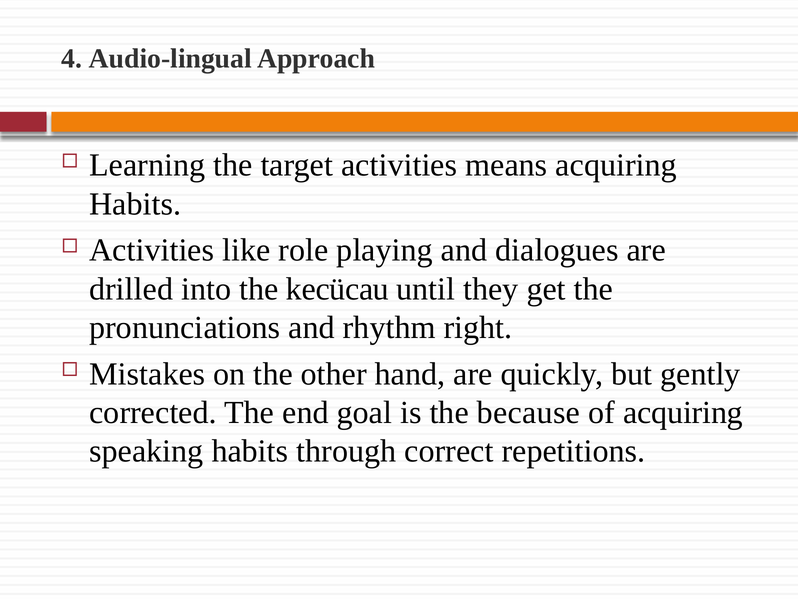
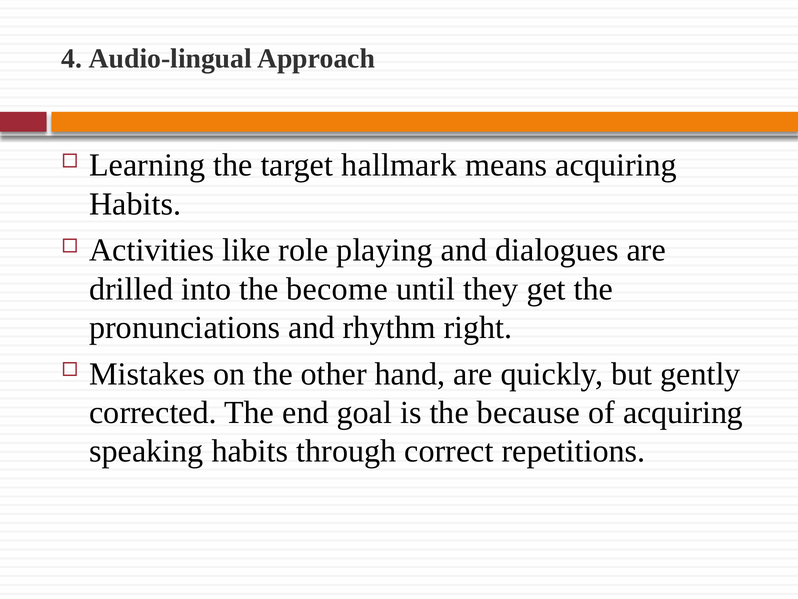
target activities: activities -> hallmark (399, 165)
kecücau: kecücau -> become (337, 289)
